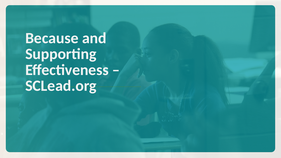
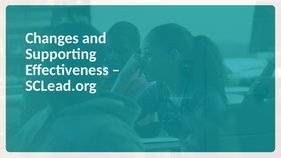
Because: Because -> Changes (52, 38)
